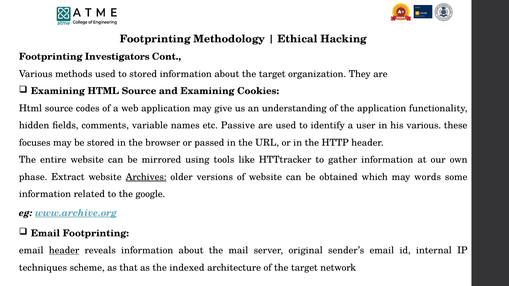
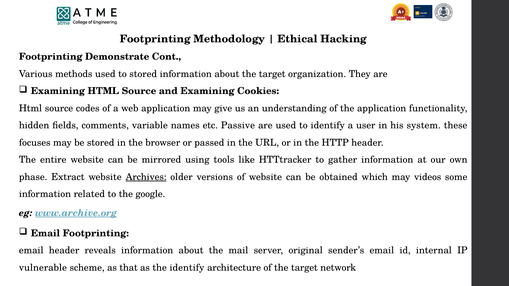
Investigators: Investigators -> Demonstrate (117, 57)
his various: various -> system (424, 126)
words: words -> videos (428, 177)
header underline: present -> none (64, 251)
techniques: techniques -> vulnerable (43, 268)
the indexed: indexed -> identify (187, 268)
